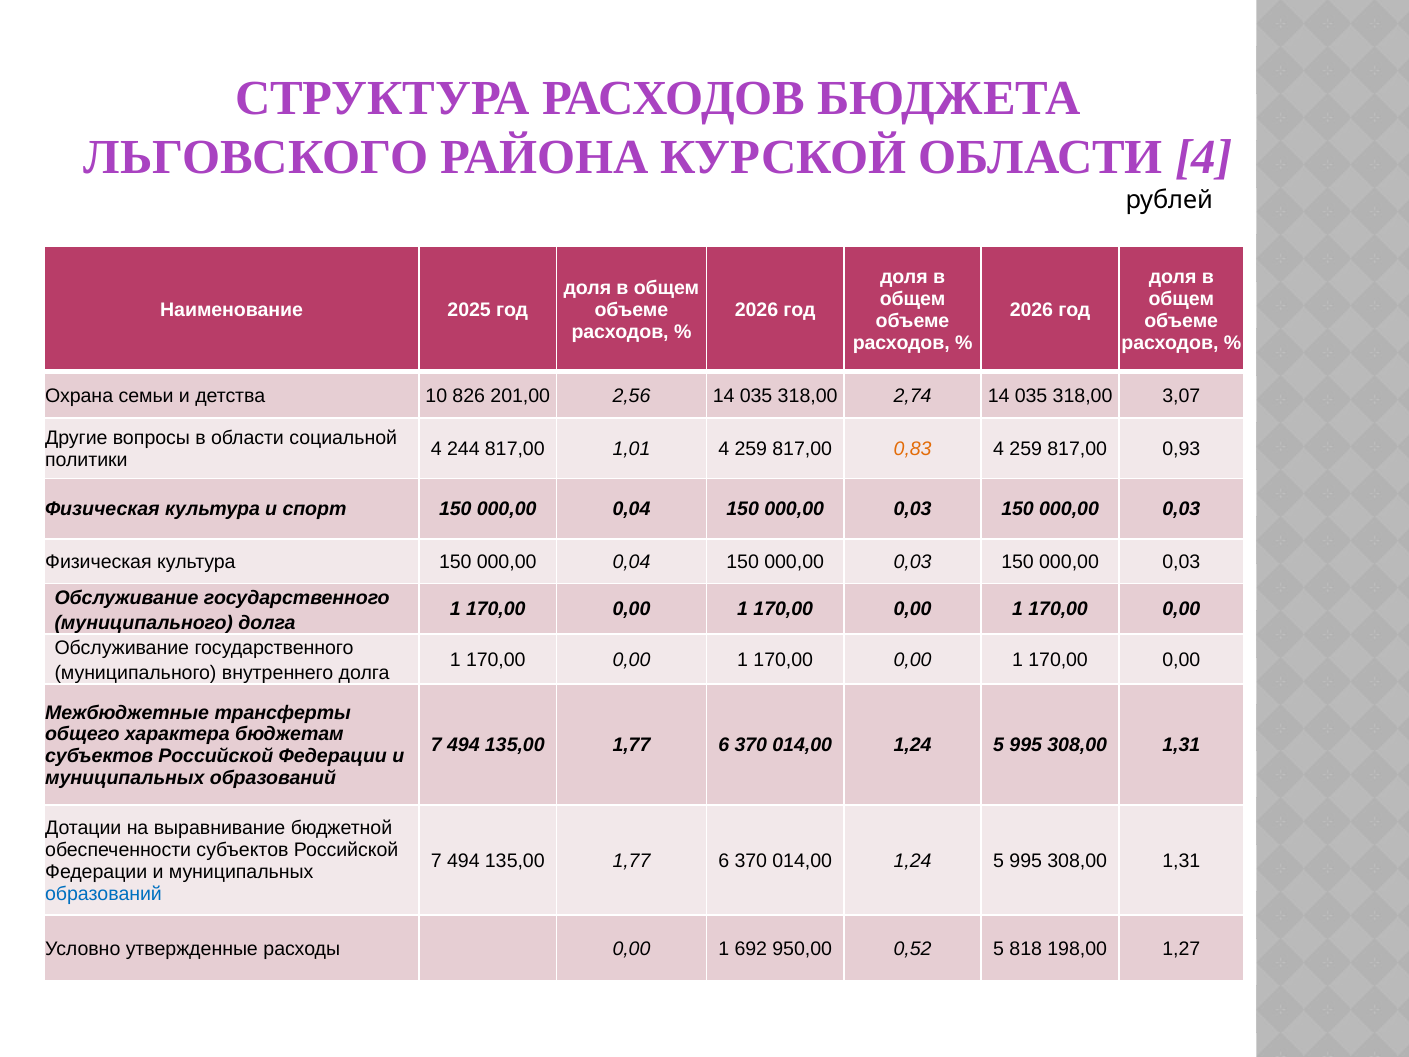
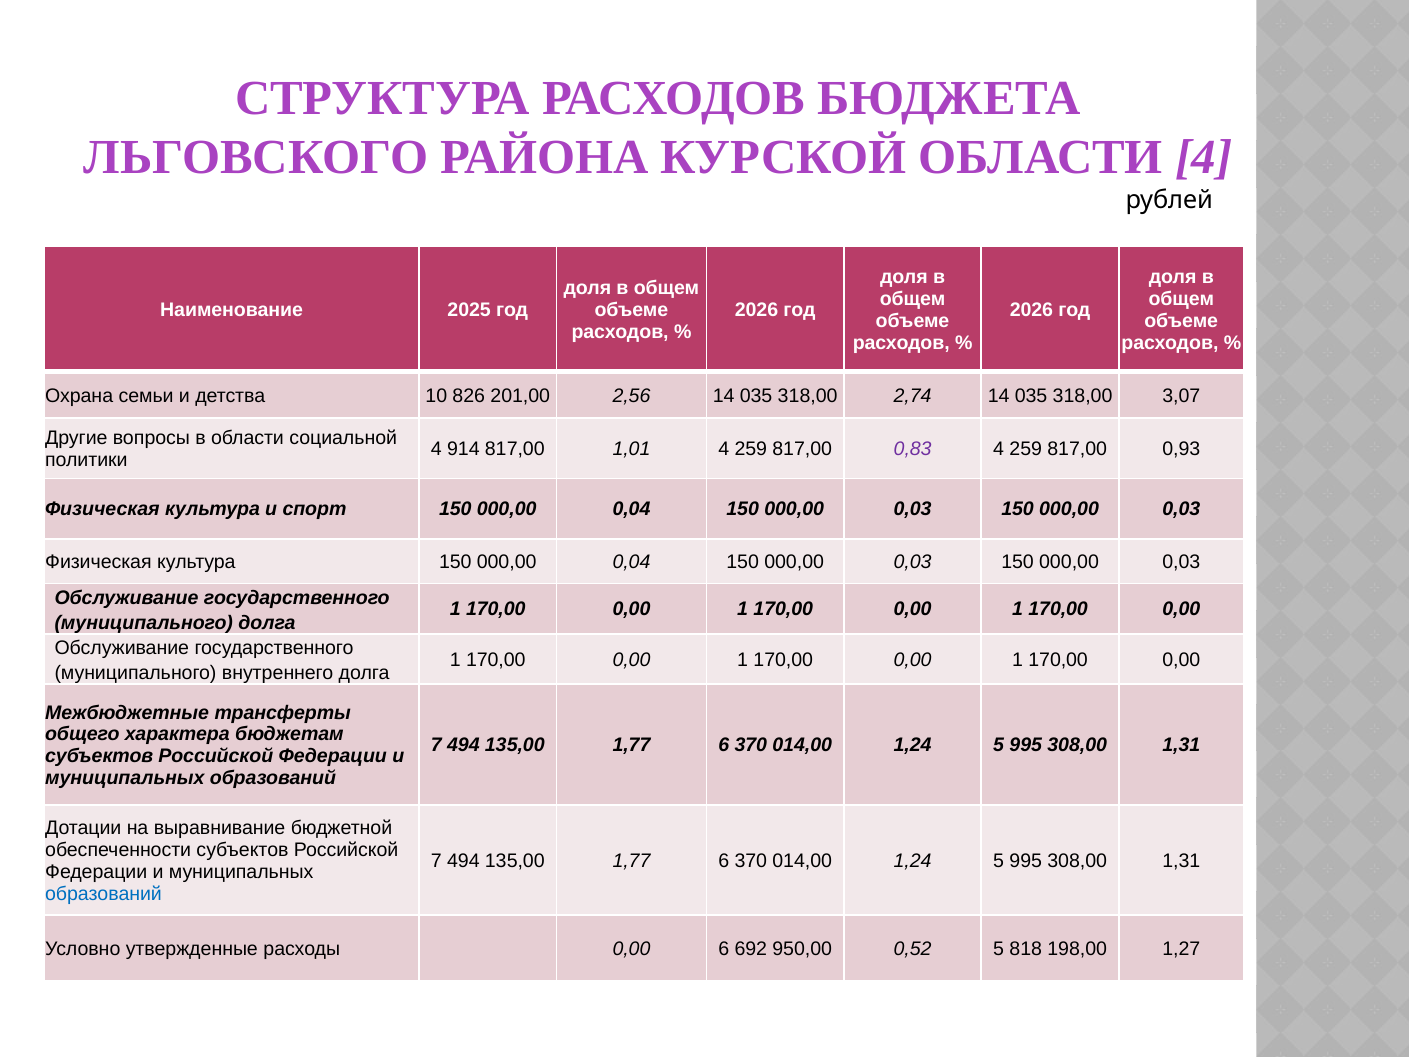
244: 244 -> 914 (463, 449)
0,83 colour: orange -> purple (913, 449)
расходы 0,00 1: 1 -> 6 (724, 949)
